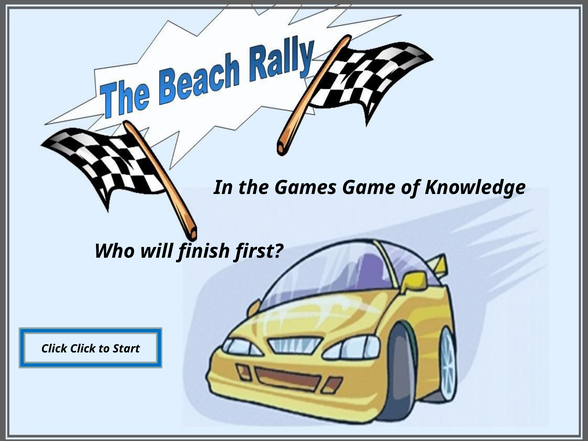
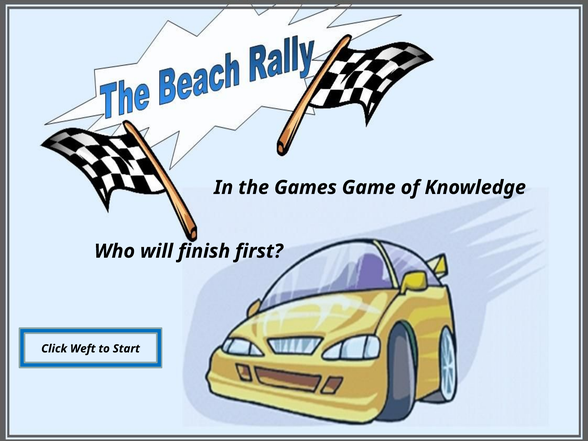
Click Click: Click -> Weft (83, 349)
